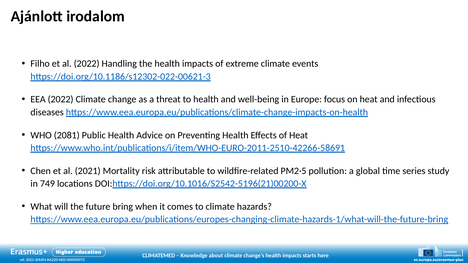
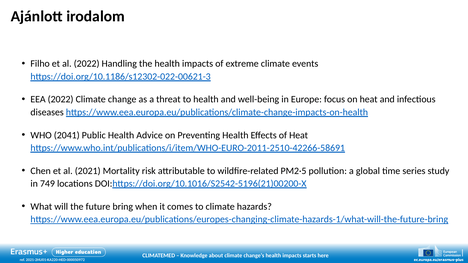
2081: 2081 -> 2041 (67, 135)
